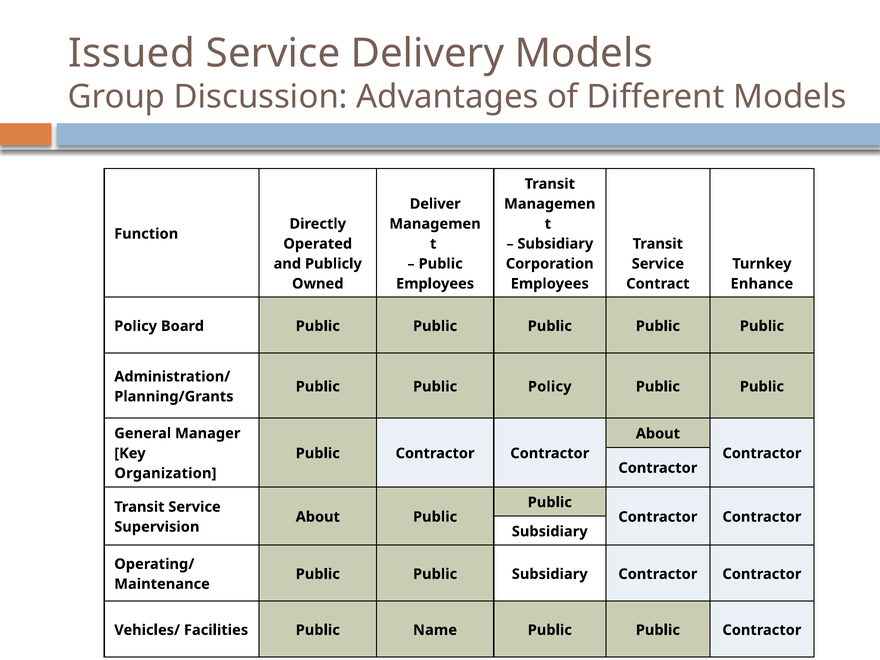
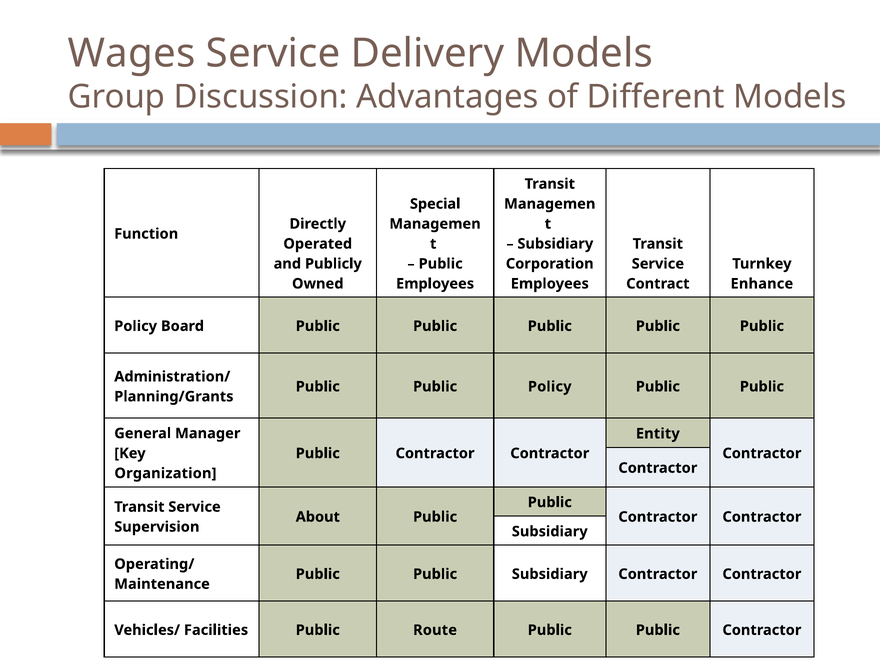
Issued: Issued -> Wages (132, 53)
Deliver: Deliver -> Special (435, 204)
About: About -> Entity (658, 434)
Name: Name -> Route (435, 630)
